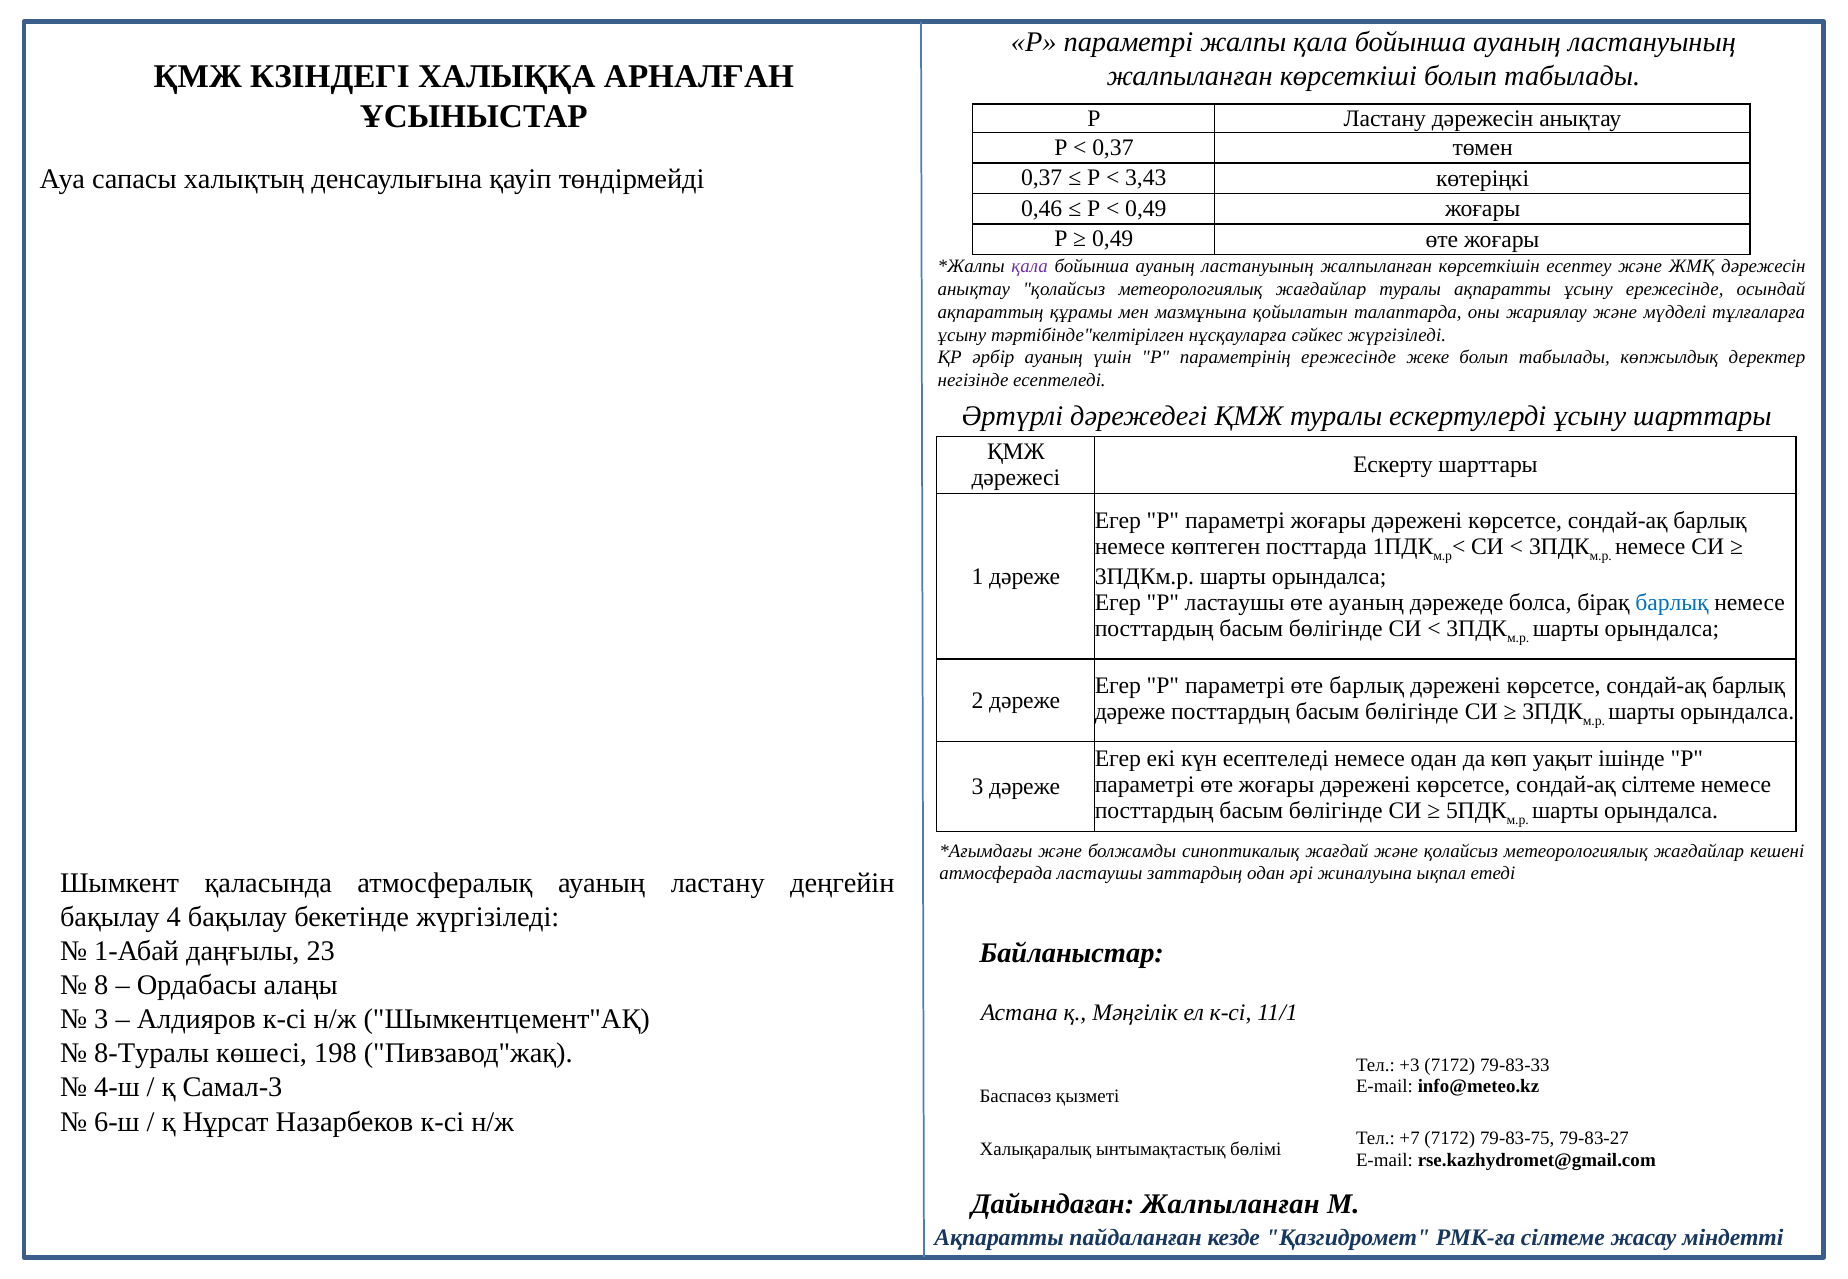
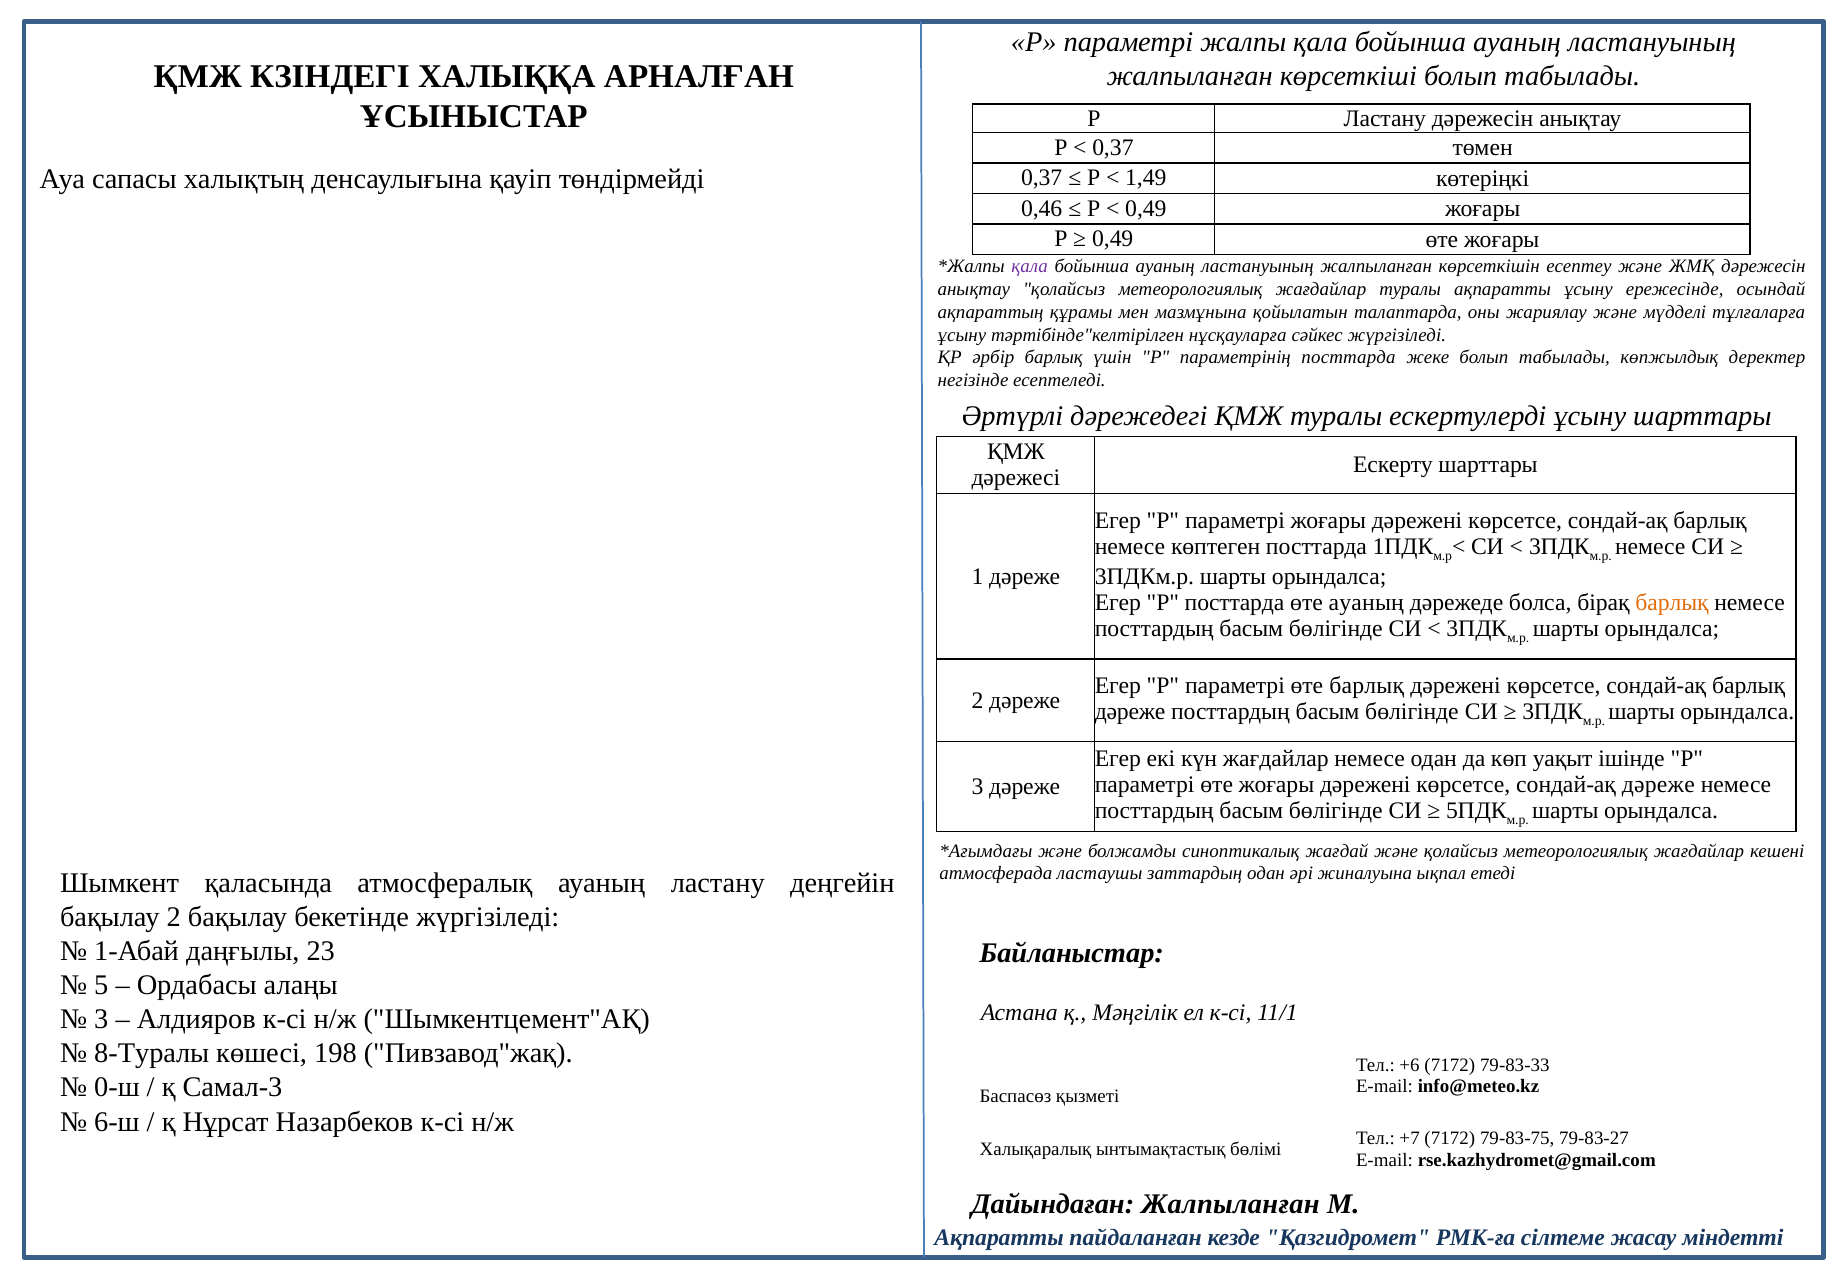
3,43: 3,43 -> 1,49 (1146, 178)
әрбір ауаның: ауаның -> барлық (1054, 358)
параметрінің ережесінде: ережесінде -> посттарда (1349, 358)
P ластаушы: ластаушы -> посттарда (1235, 603)
барлық colour: blue -> orange (1672, 603)
күн есептеледі: есептеледі -> жағдайлар (1276, 759)
сондай-ақ сілтеме: сілтеме -> дәреже (1658, 785)
бақылау 4: 4 -> 2 (174, 917)
8: 8 -> 5 (101, 986)
+3: +3 -> +6 (1410, 1065)
4-ш: 4-ш -> 0-ш (117, 1088)
